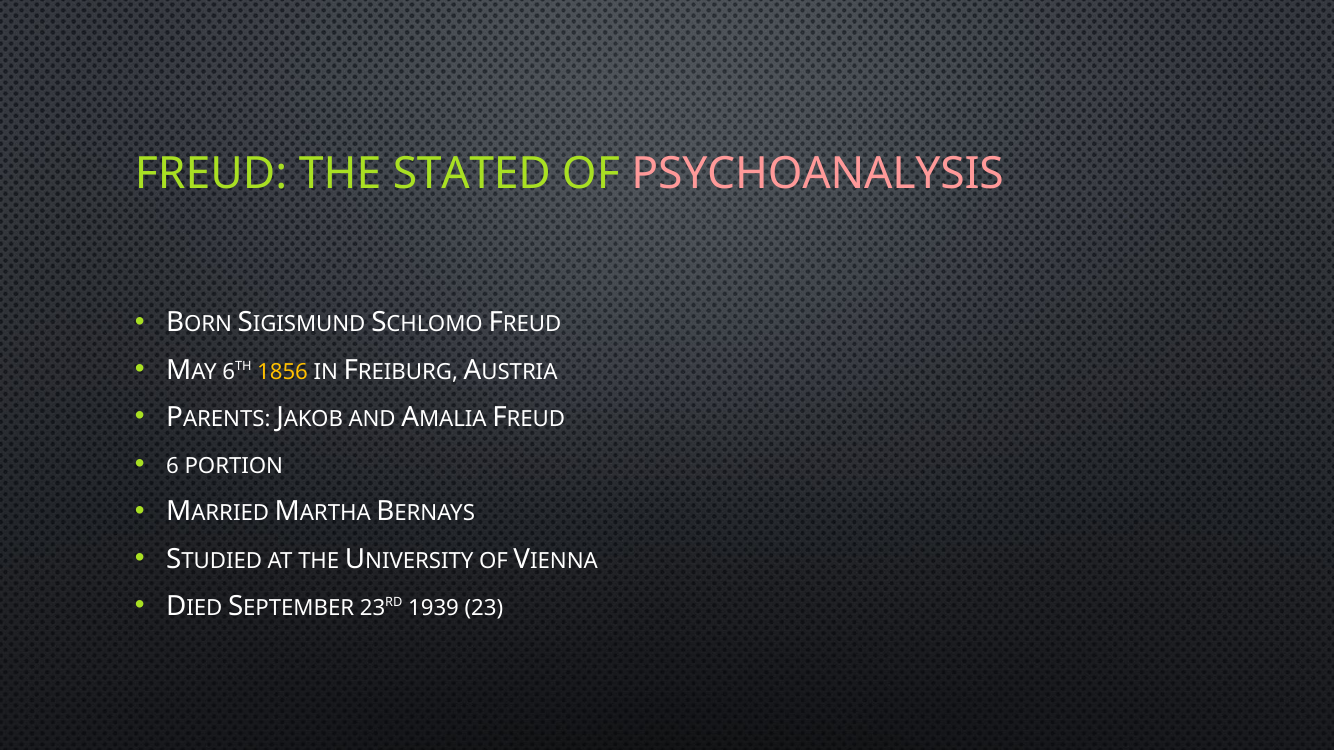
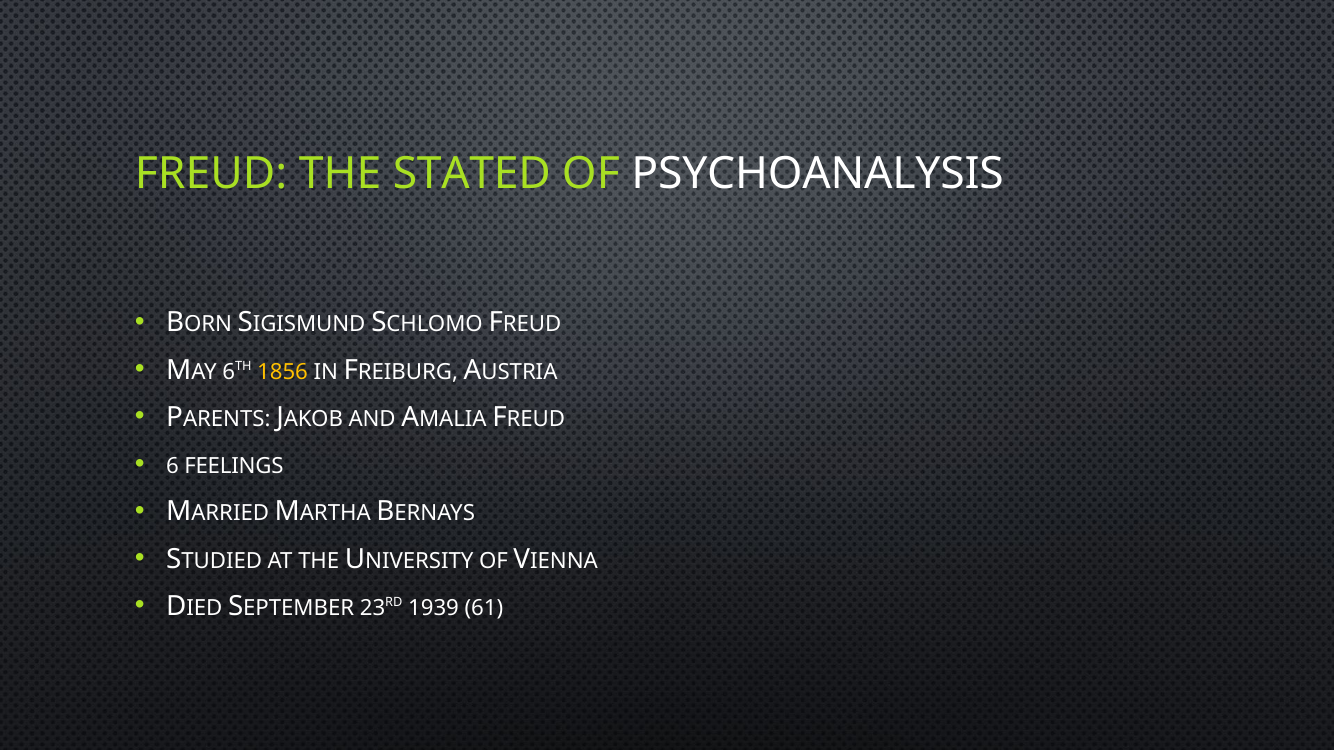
PSYCHOANALYSIS colour: pink -> white (818, 174)
PORTION: PORTION -> FEELINGS (234, 466)
23: 23 -> 61 (484, 608)
